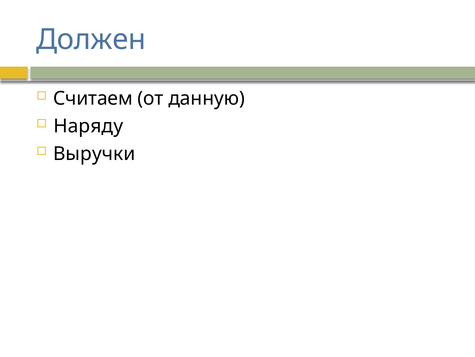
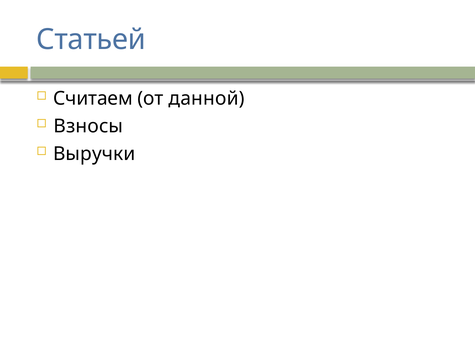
Должен: Должен -> Статьей (91, 40)
данную: данную -> данной (207, 98)
Наряду: Наряду -> Взносы (88, 126)
